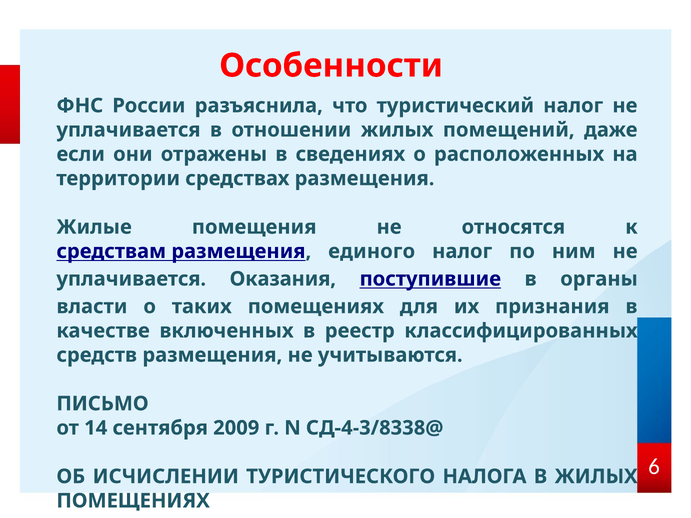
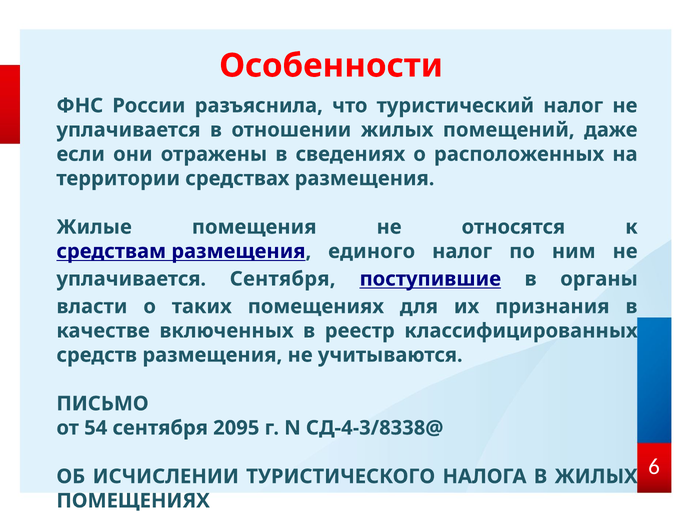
уплачивается Оказания: Оказания -> Сентября (283, 279)
14: 14 -> 54 (96, 428)
2009: 2009 -> 2095 (236, 428)
